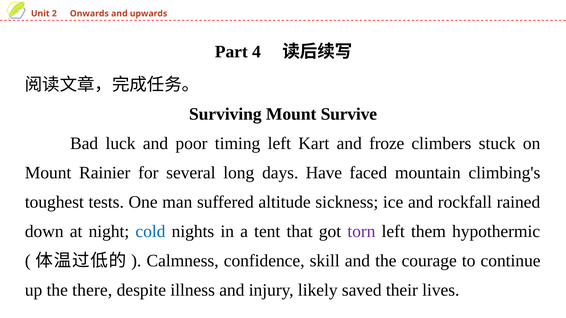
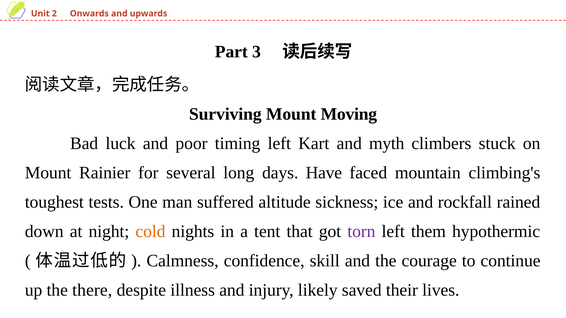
4: 4 -> 3 (256, 52)
Survive: Survive -> Moving (349, 114)
froze: froze -> myth (387, 144)
cold colour: blue -> orange (150, 232)
